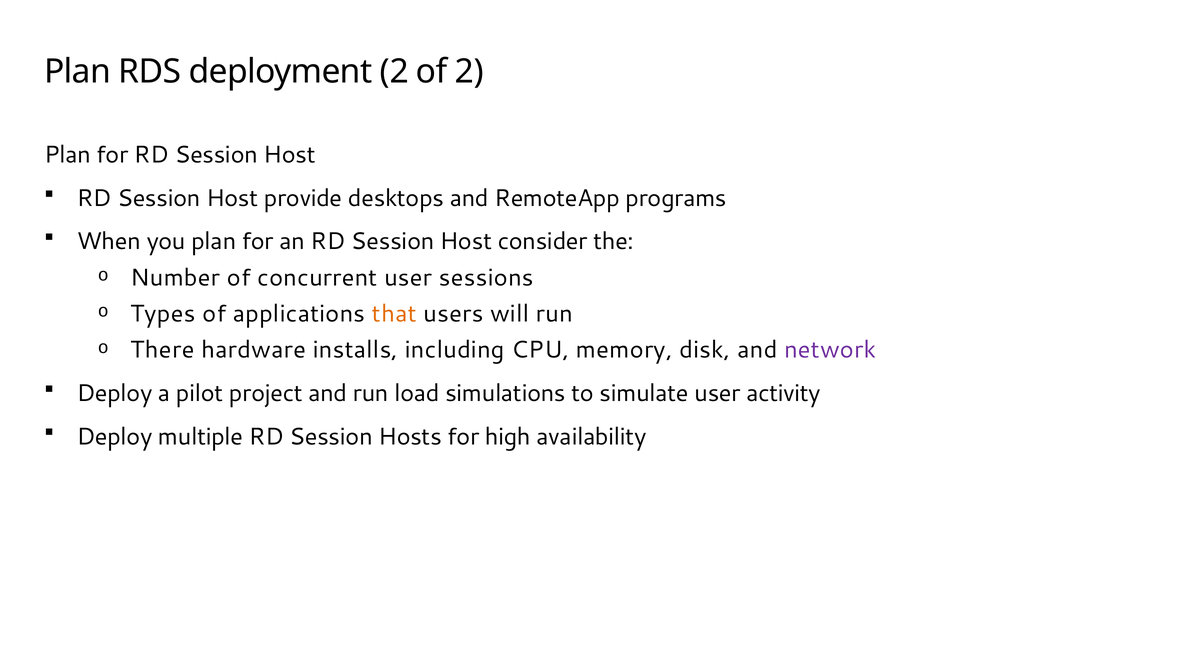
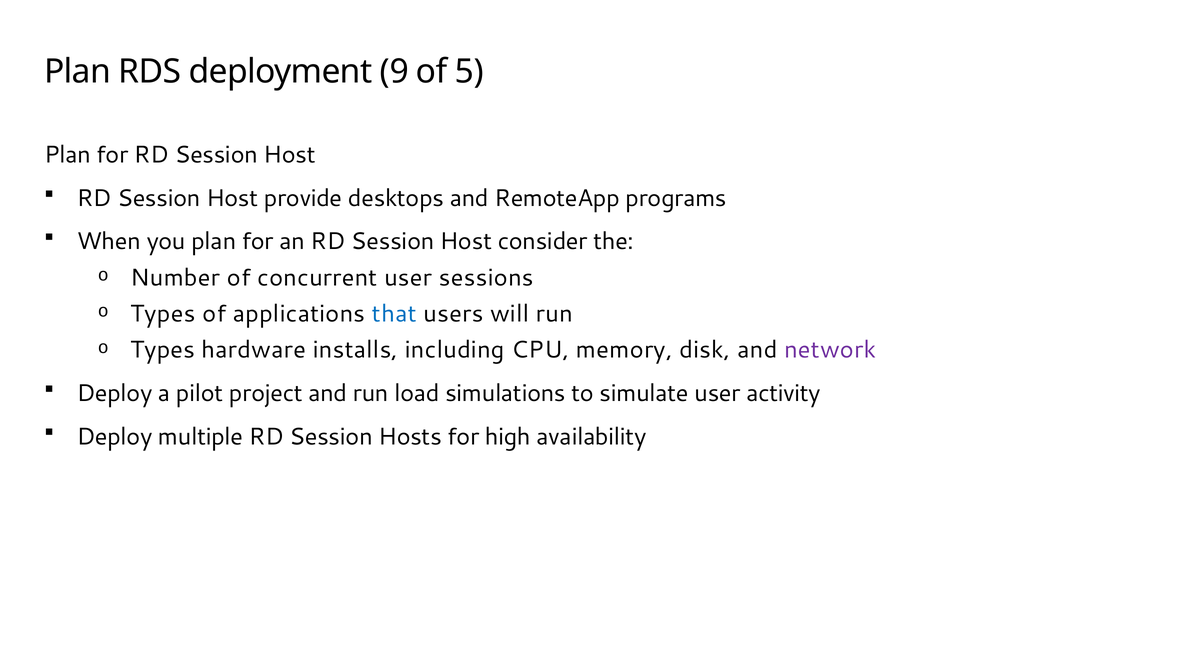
deployment 2: 2 -> 9 (394, 72)
of 2: 2 -> 5 (469, 72)
that colour: orange -> blue (394, 314)
There: There -> Types (163, 350)
